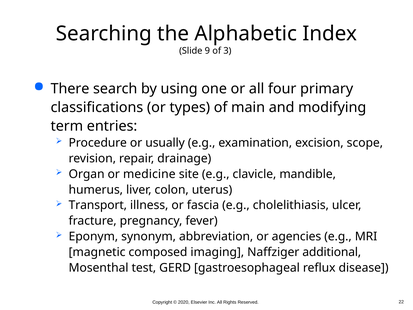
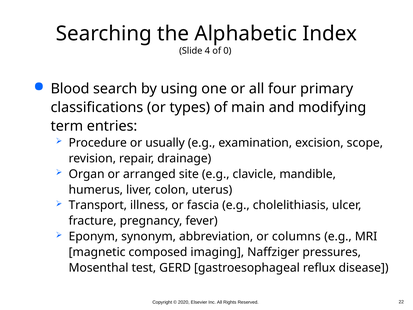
9: 9 -> 4 (207, 51)
3: 3 -> 0 (227, 51)
There: There -> Blood (70, 89)
medicine: medicine -> arranged (149, 174)
agencies: agencies -> columns (296, 236)
additional: additional -> pressures (332, 252)
